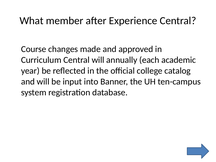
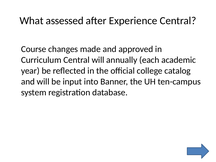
member: member -> assessed (65, 21)
